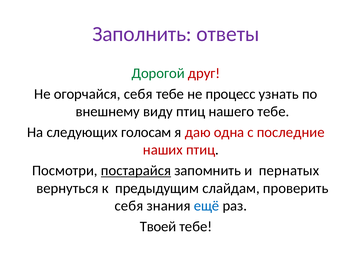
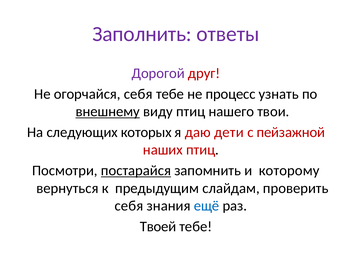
Дорогой colour: green -> purple (158, 73)
внешнему underline: none -> present (108, 112)
нашего тебе: тебе -> твои (273, 112)
голосам: голосам -> которых (146, 132)
одна: одна -> дети (229, 132)
последние: последние -> пейзажной (291, 132)
пернатых: пернатых -> которому (289, 171)
